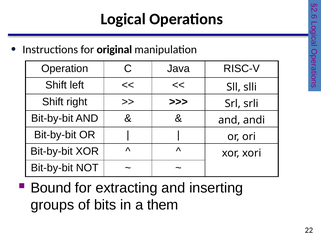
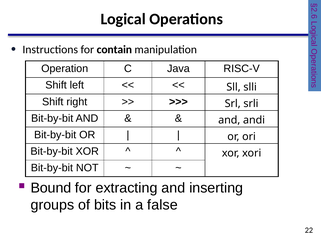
original: original -> contain (114, 49)
them: them -> false (163, 205)
